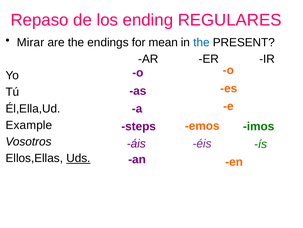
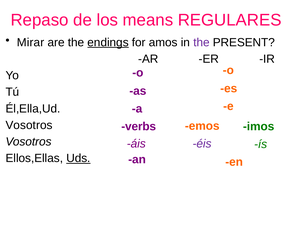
ending: ending -> means (148, 20)
endings underline: none -> present (108, 42)
mean: mean -> amos (163, 42)
the colour: blue -> purple (201, 42)
Example: Example -> Vosotros (29, 125)
steps: steps -> verbs (139, 126)
